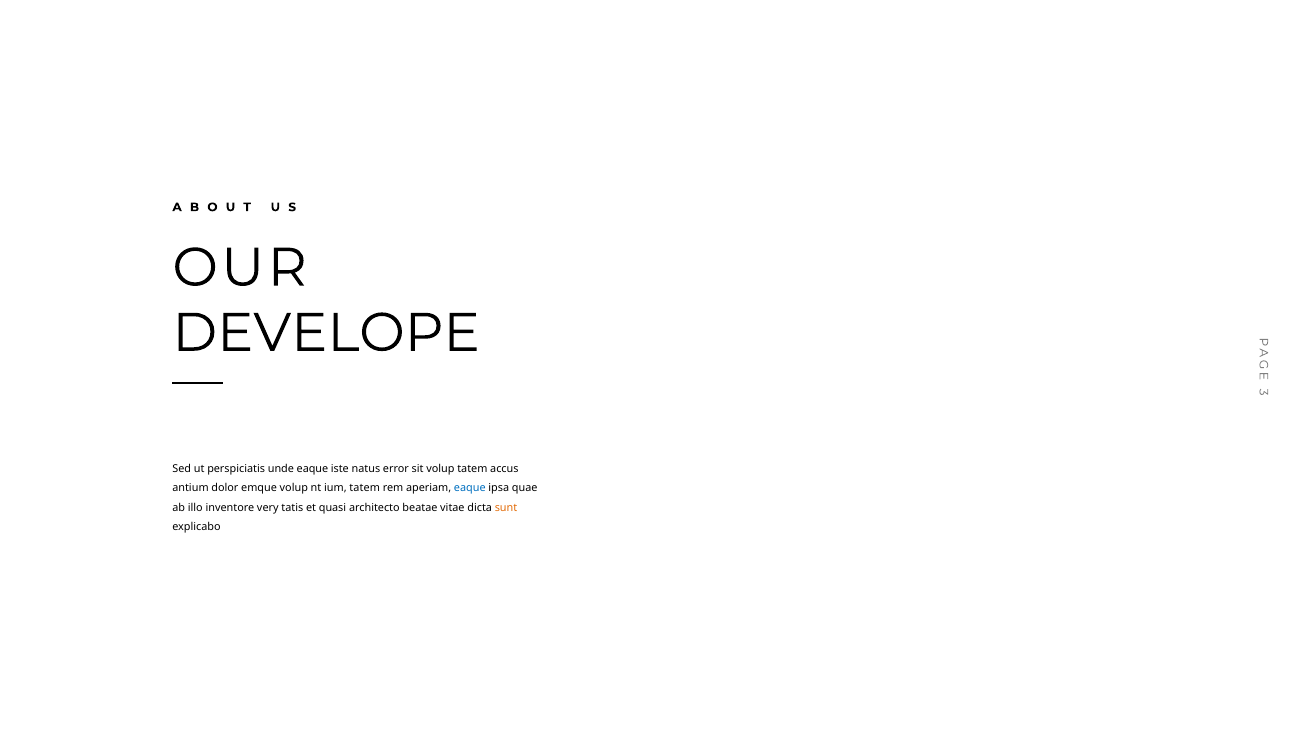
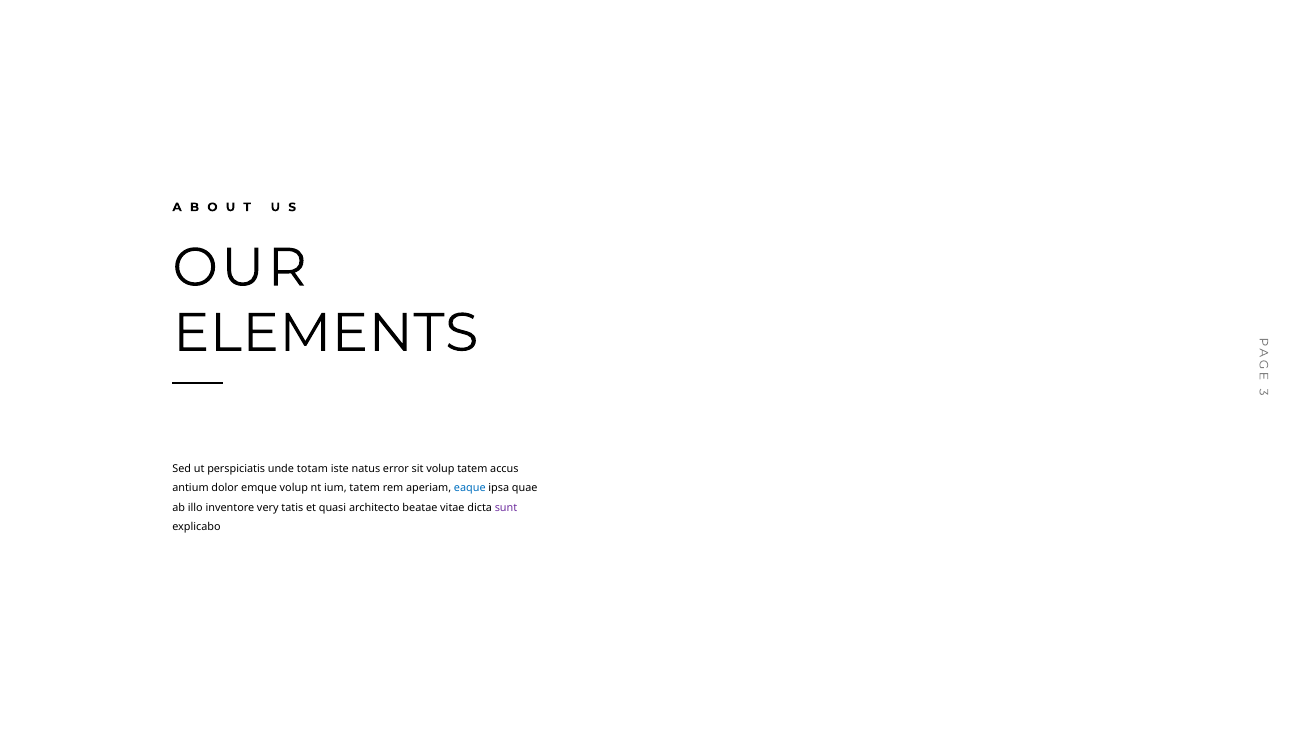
DEVELOPE: DEVELOPE -> ELEMENTS (326, 333)
unde eaque: eaque -> totam (312, 469)
sunt colour: orange -> purple (506, 508)
